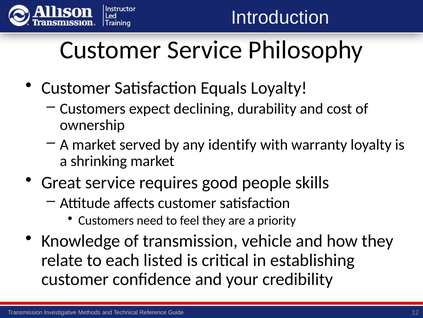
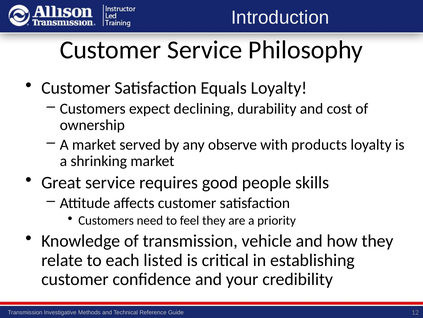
identify: identify -> observe (233, 144)
warranty: warranty -> products (319, 144)
